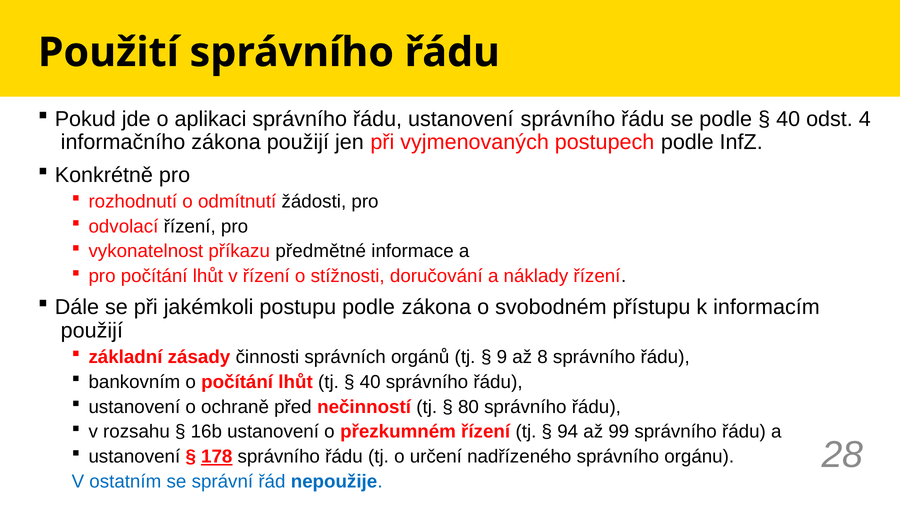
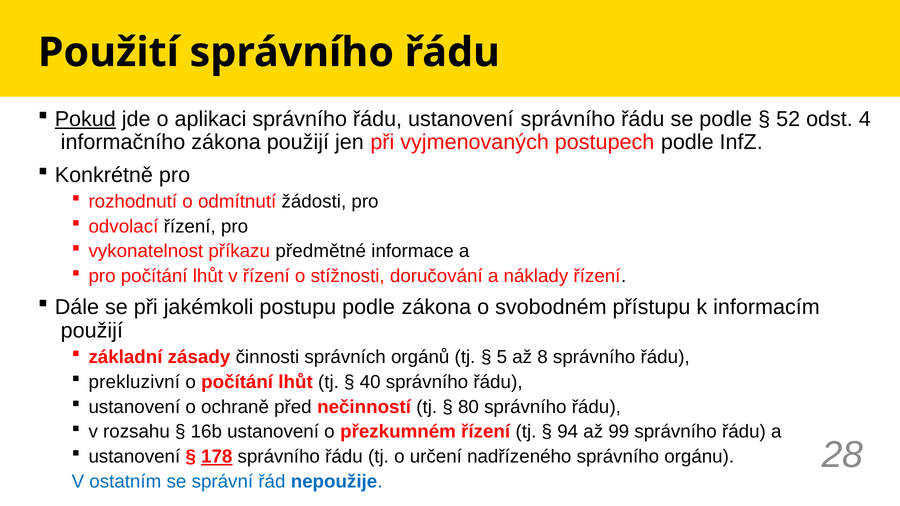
Pokud underline: none -> present (85, 119)
40: 40 -> 52 (788, 119)
9: 9 -> 5 (502, 357)
bankovním: bankovním -> prekluzivní (134, 382)
